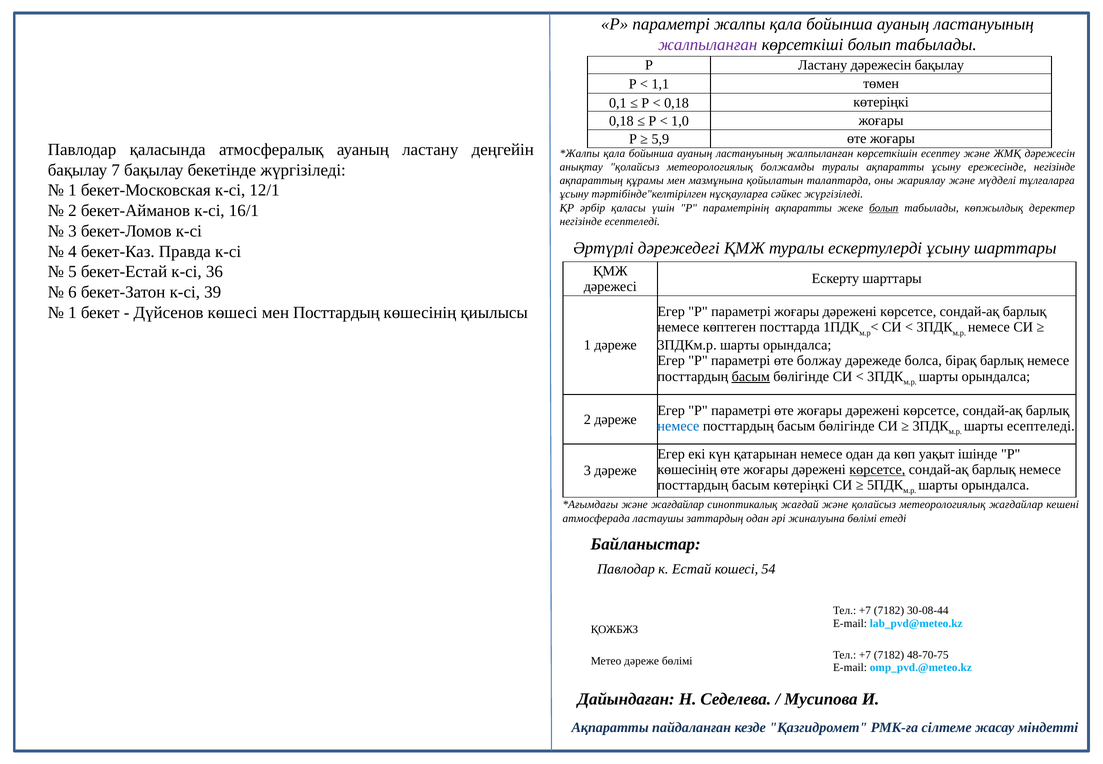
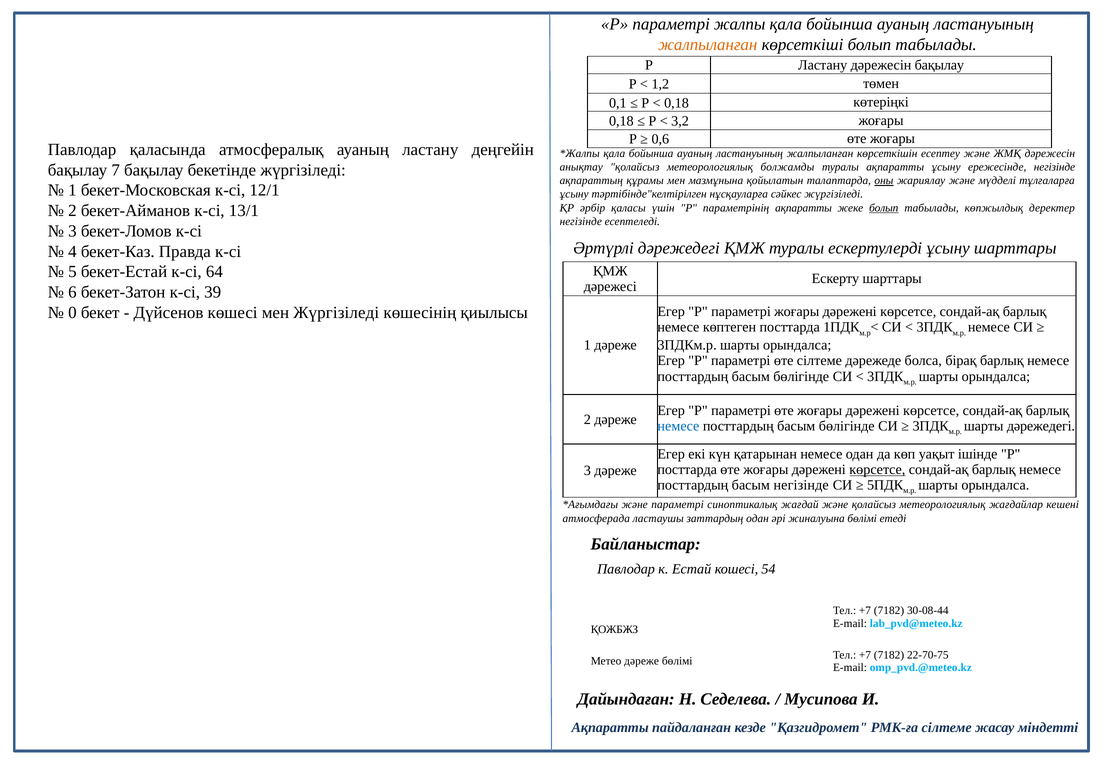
жалпыланған colour: purple -> orange (708, 45)
1,1: 1,1 -> 1,2 (660, 84)
1,0: 1,0 -> 3,2 (680, 121)
5,9: 5,9 -> 0,6 (660, 139)
оны underline: none -> present (884, 181)
16/1: 16/1 -> 13/1 (244, 211)
36: 36 -> 64 (214, 272)
1: 1 -> 0 (72, 312)
мен Посттардың: Посттардың -> Жүргізіледі (336, 312)
өте болжау: болжау -> сілтеме (819, 361)
басым underline: present -> none (751, 376)
шарты есептеледі: есептеледі -> дәрежедегі (1041, 426)
көшесінің: көшесінің -> посттарда (687, 469)
басым көтеріңкі: көтеріңкі -> негізінде (801, 485)
және жағдайлар: жағдайлар -> параметрі (678, 504)
48-70-75: 48-70-75 -> 22-70-75 (928, 655)
